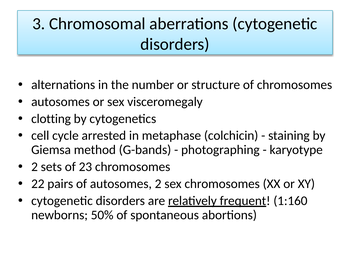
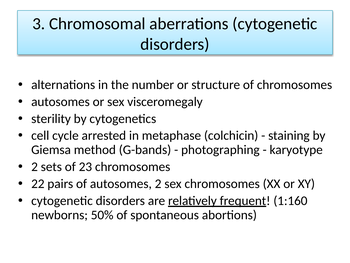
clotting: clotting -> sterility (51, 118)
